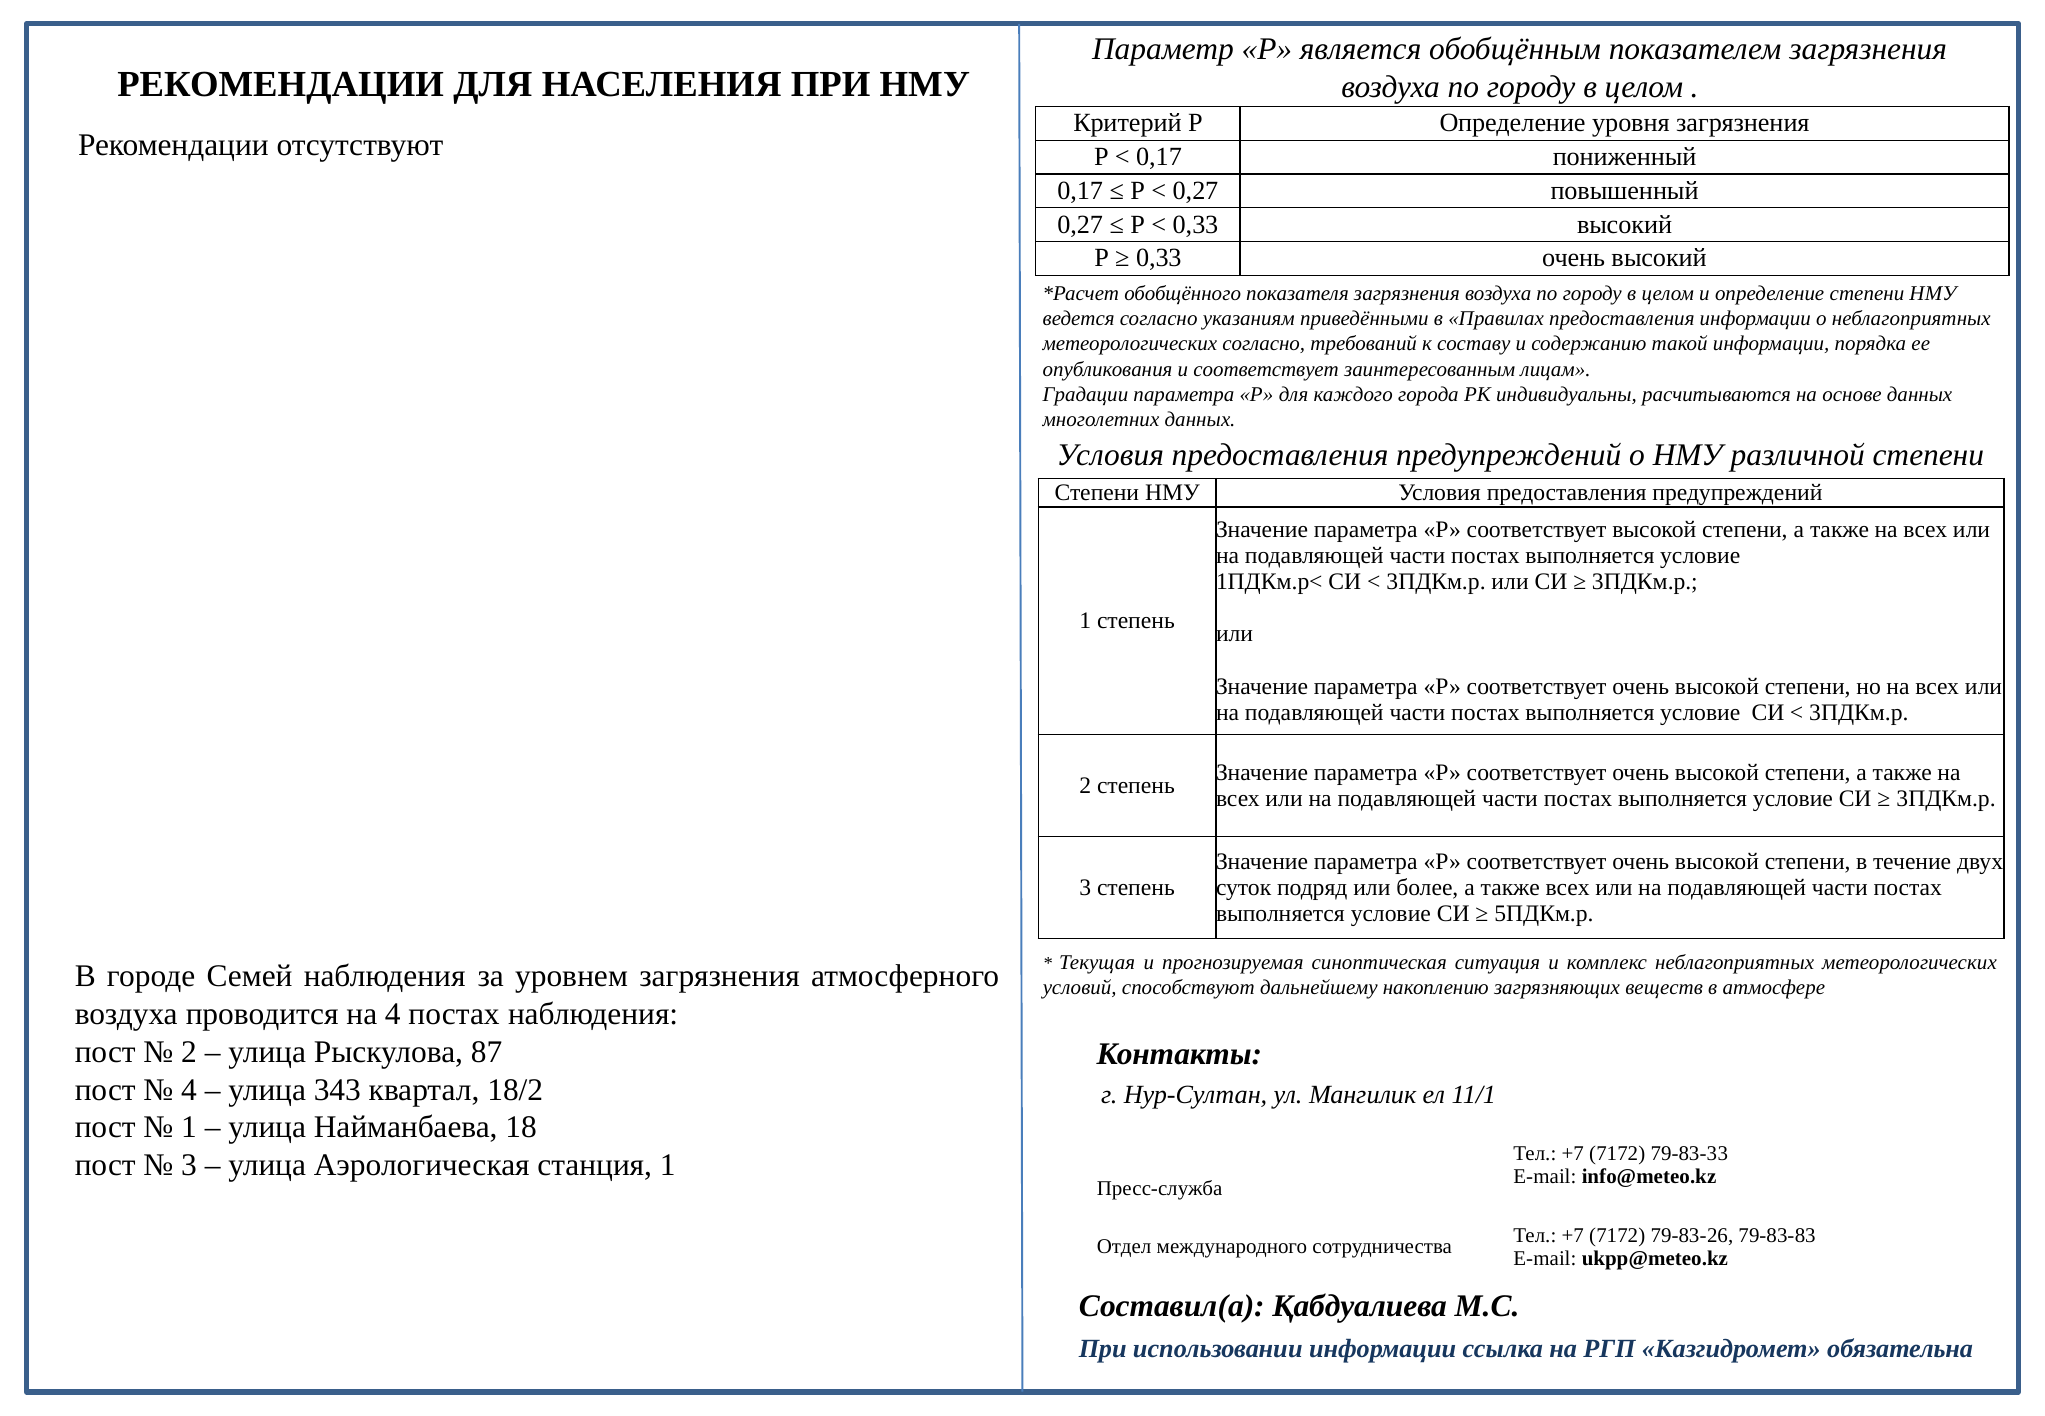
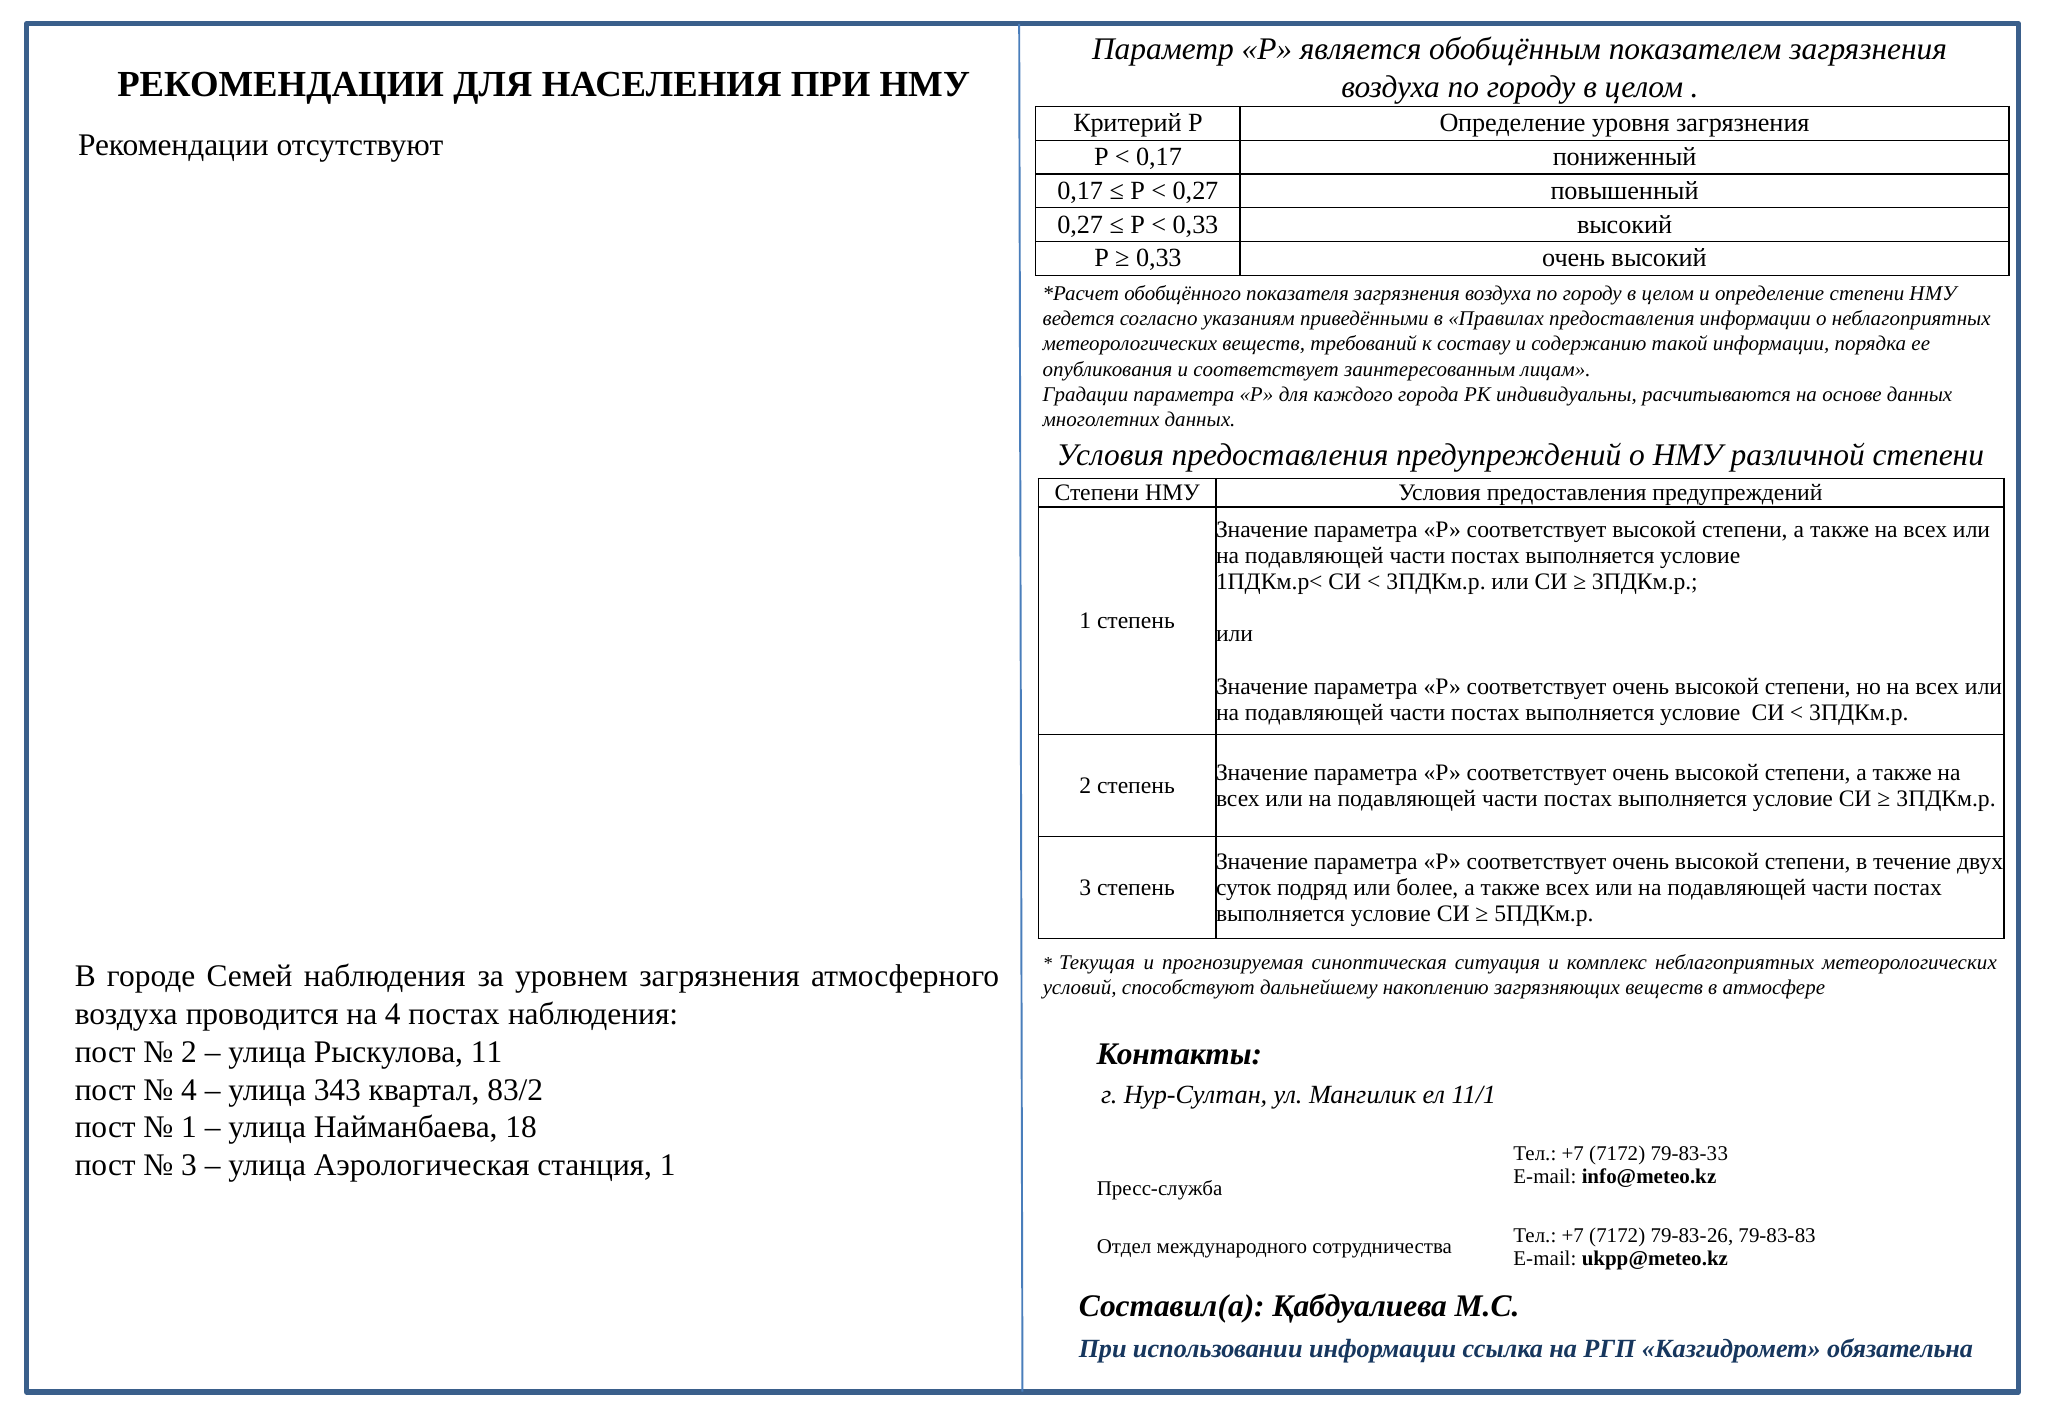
метеорологических согласно: согласно -> веществ (1264, 344)
87: 87 -> 11 (487, 1052)
18/2: 18/2 -> 83/2 (515, 1090)
